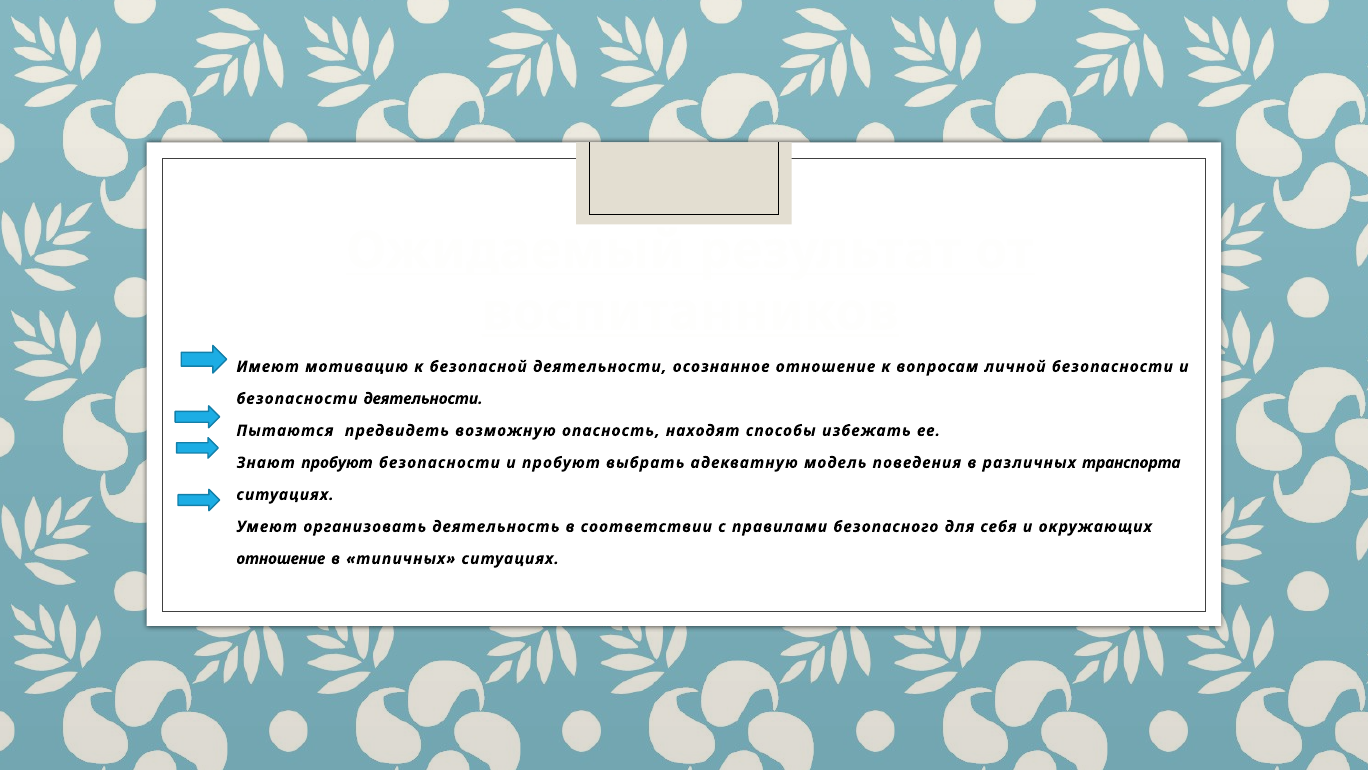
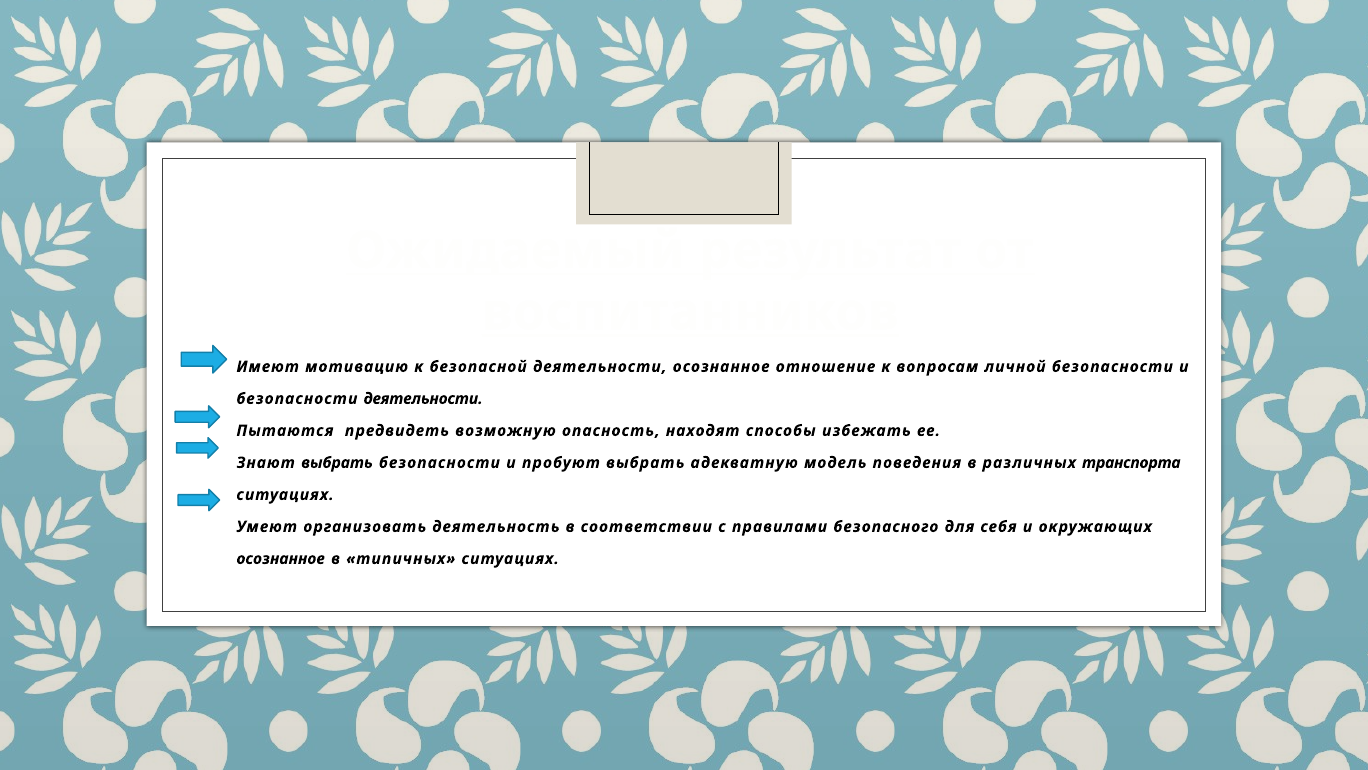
Знают пробуют: пробуют -> выбрать (337, 462)
отношение: отношение -> осознанное (281, 558)
